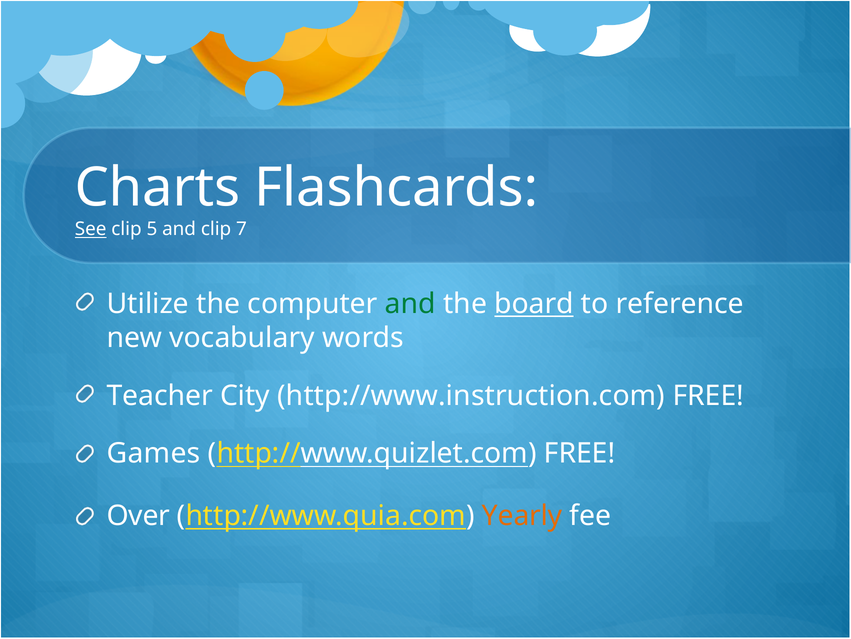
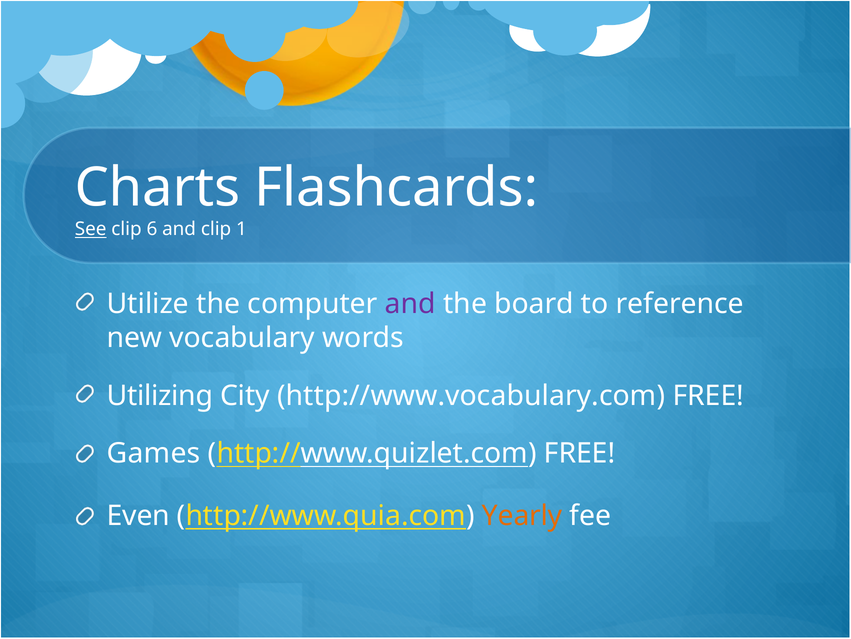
5: 5 -> 6 (152, 229)
7: 7 -> 1 (242, 229)
and colour: green -> purple (410, 304)
board underline: present -> none (534, 304)
Teacher: Teacher -> Utilizing (160, 395)
http://www.instruction.com: http://www.instruction.com -> http://www.vocabulary.com (471, 395)
Over: Over -> Even (138, 515)
